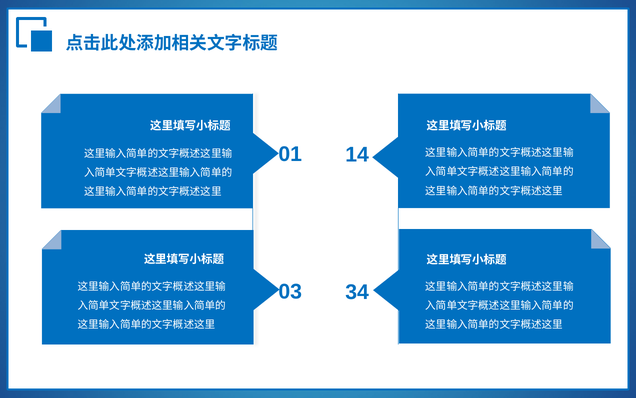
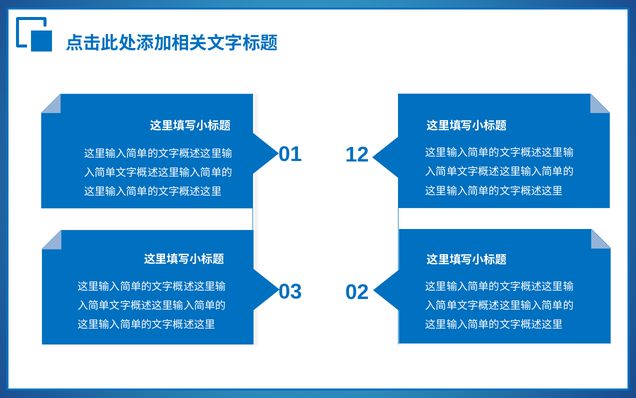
14: 14 -> 12 (357, 154)
34: 34 -> 02 (357, 292)
